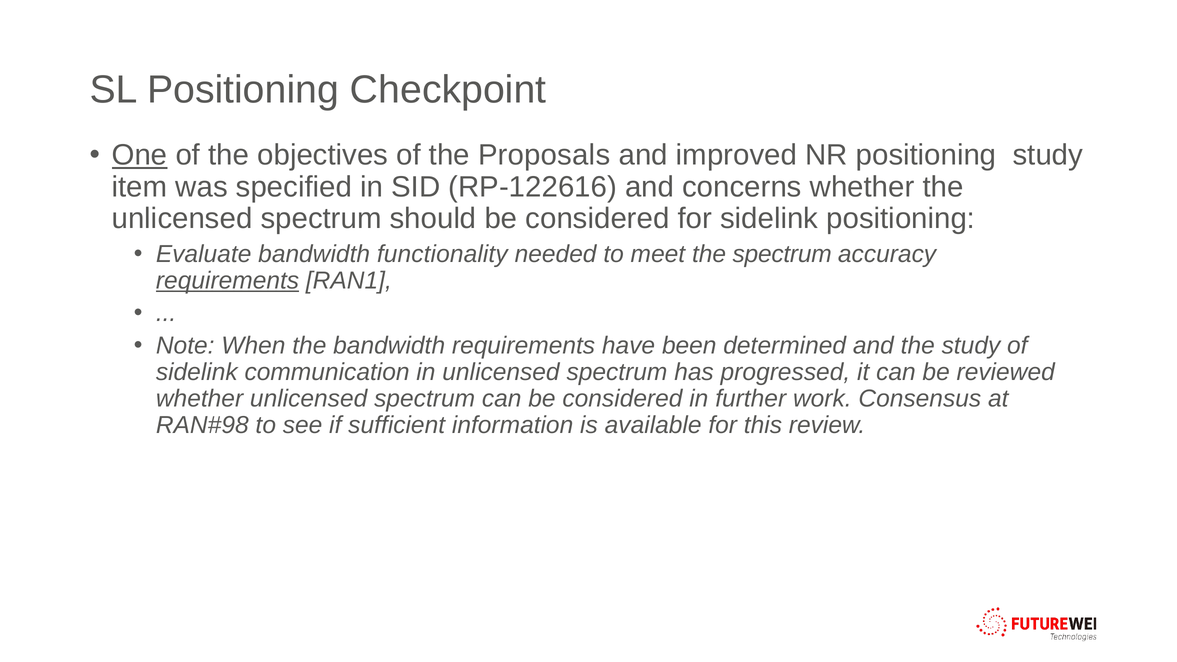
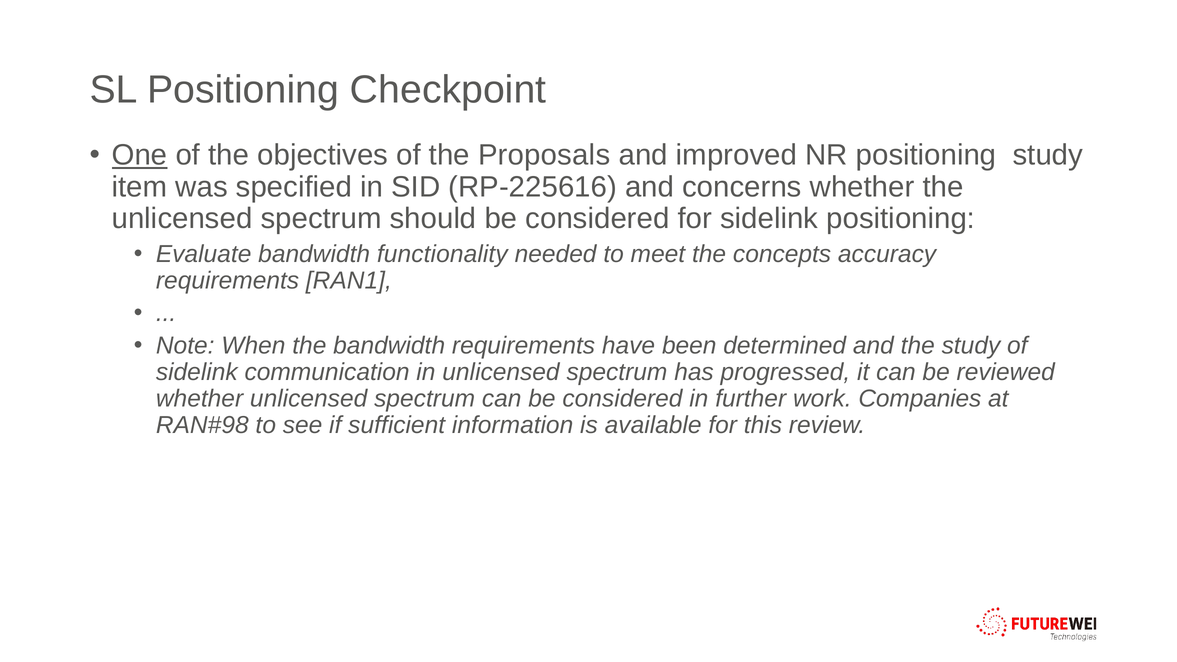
RP-122616: RP-122616 -> RP-225616 (533, 187)
the spectrum: spectrum -> concepts (782, 254)
requirements underline: present -> none (228, 280)
Consensus: Consensus -> Companies (920, 399)
